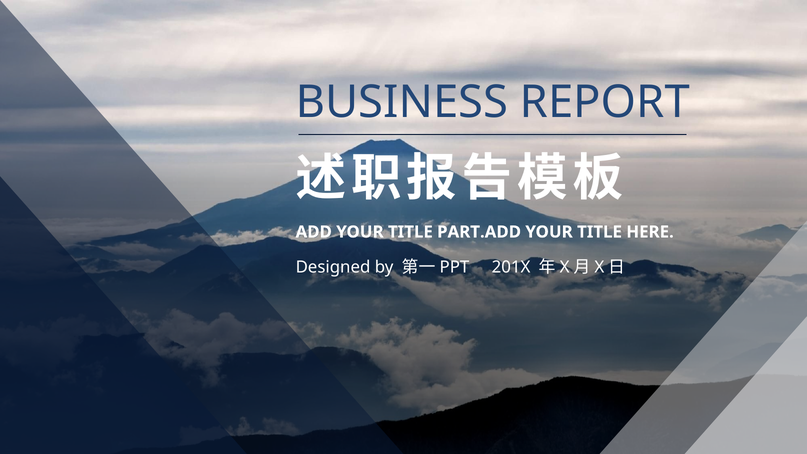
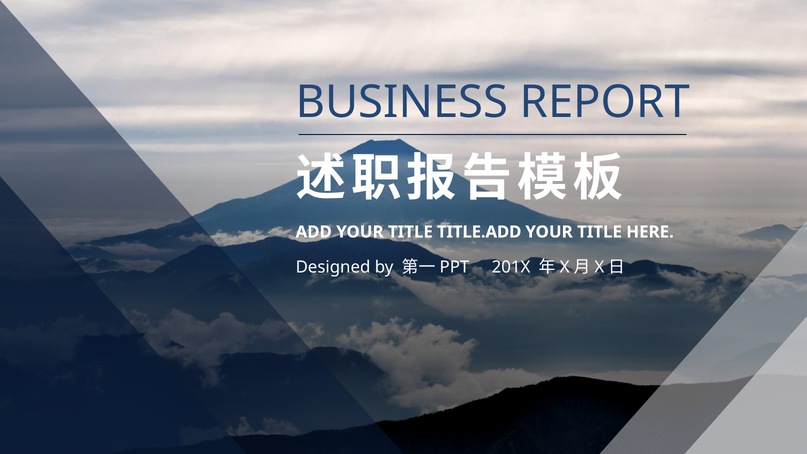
PART.ADD: PART.ADD -> TITLE.ADD (479, 232)
